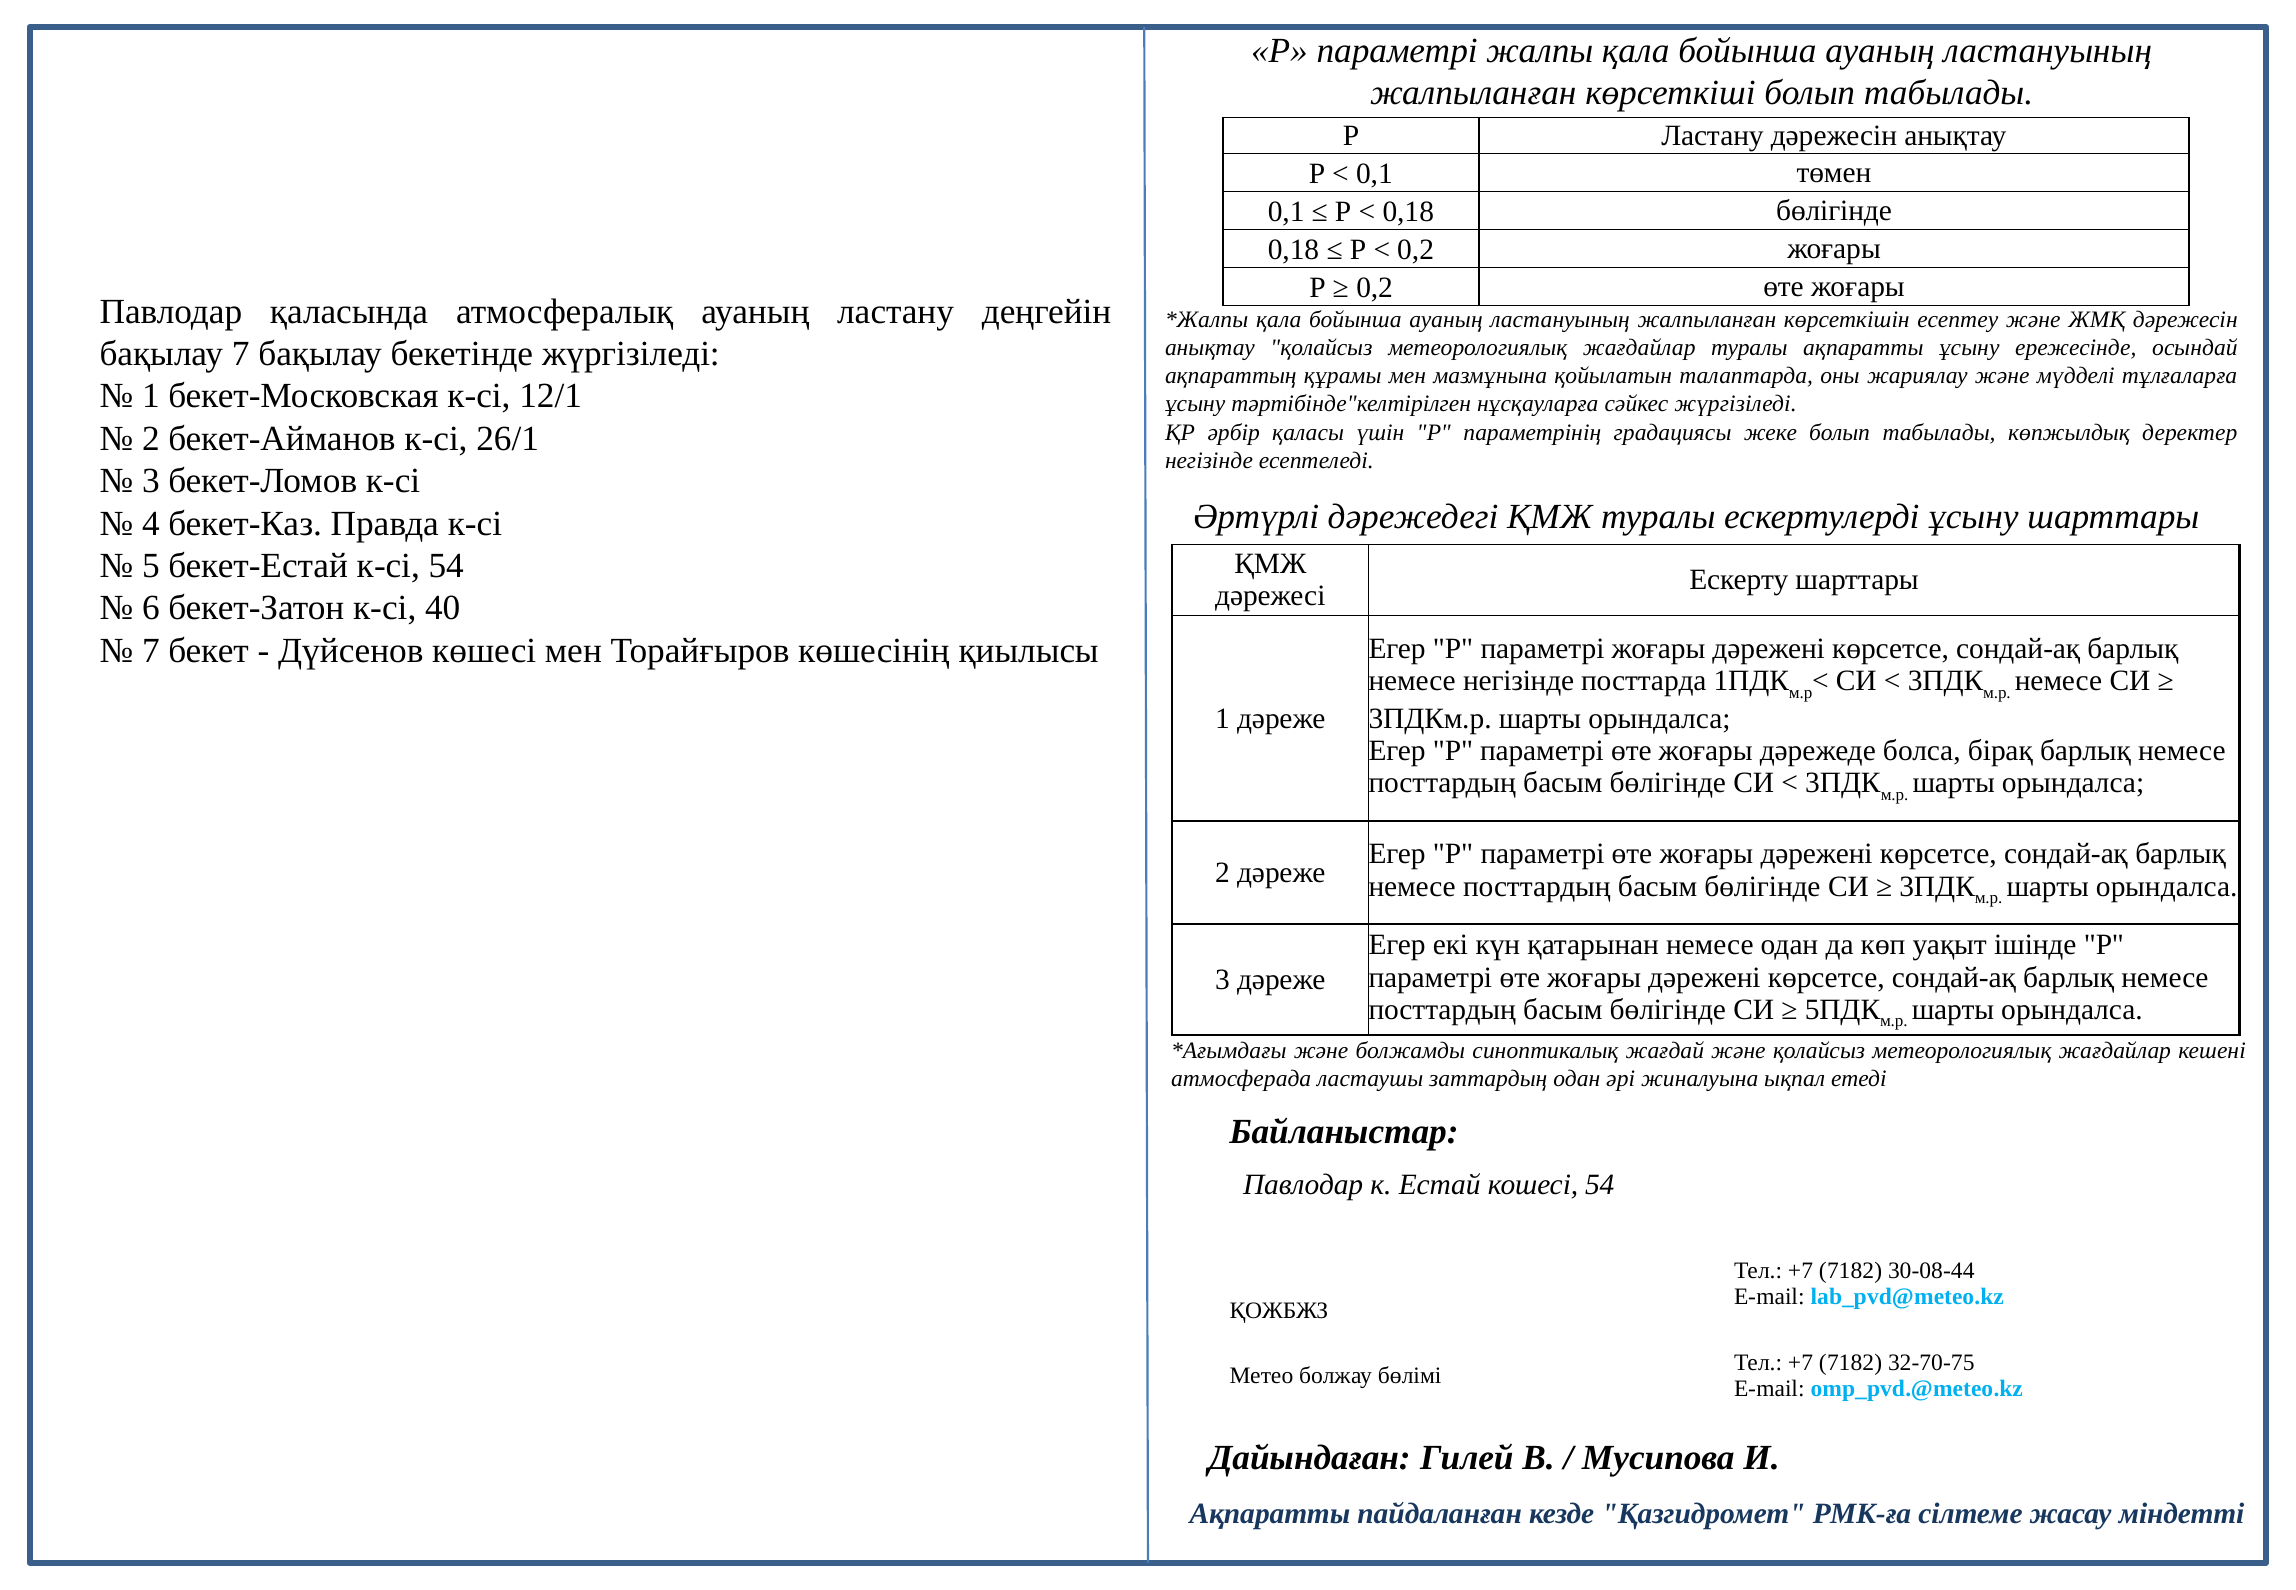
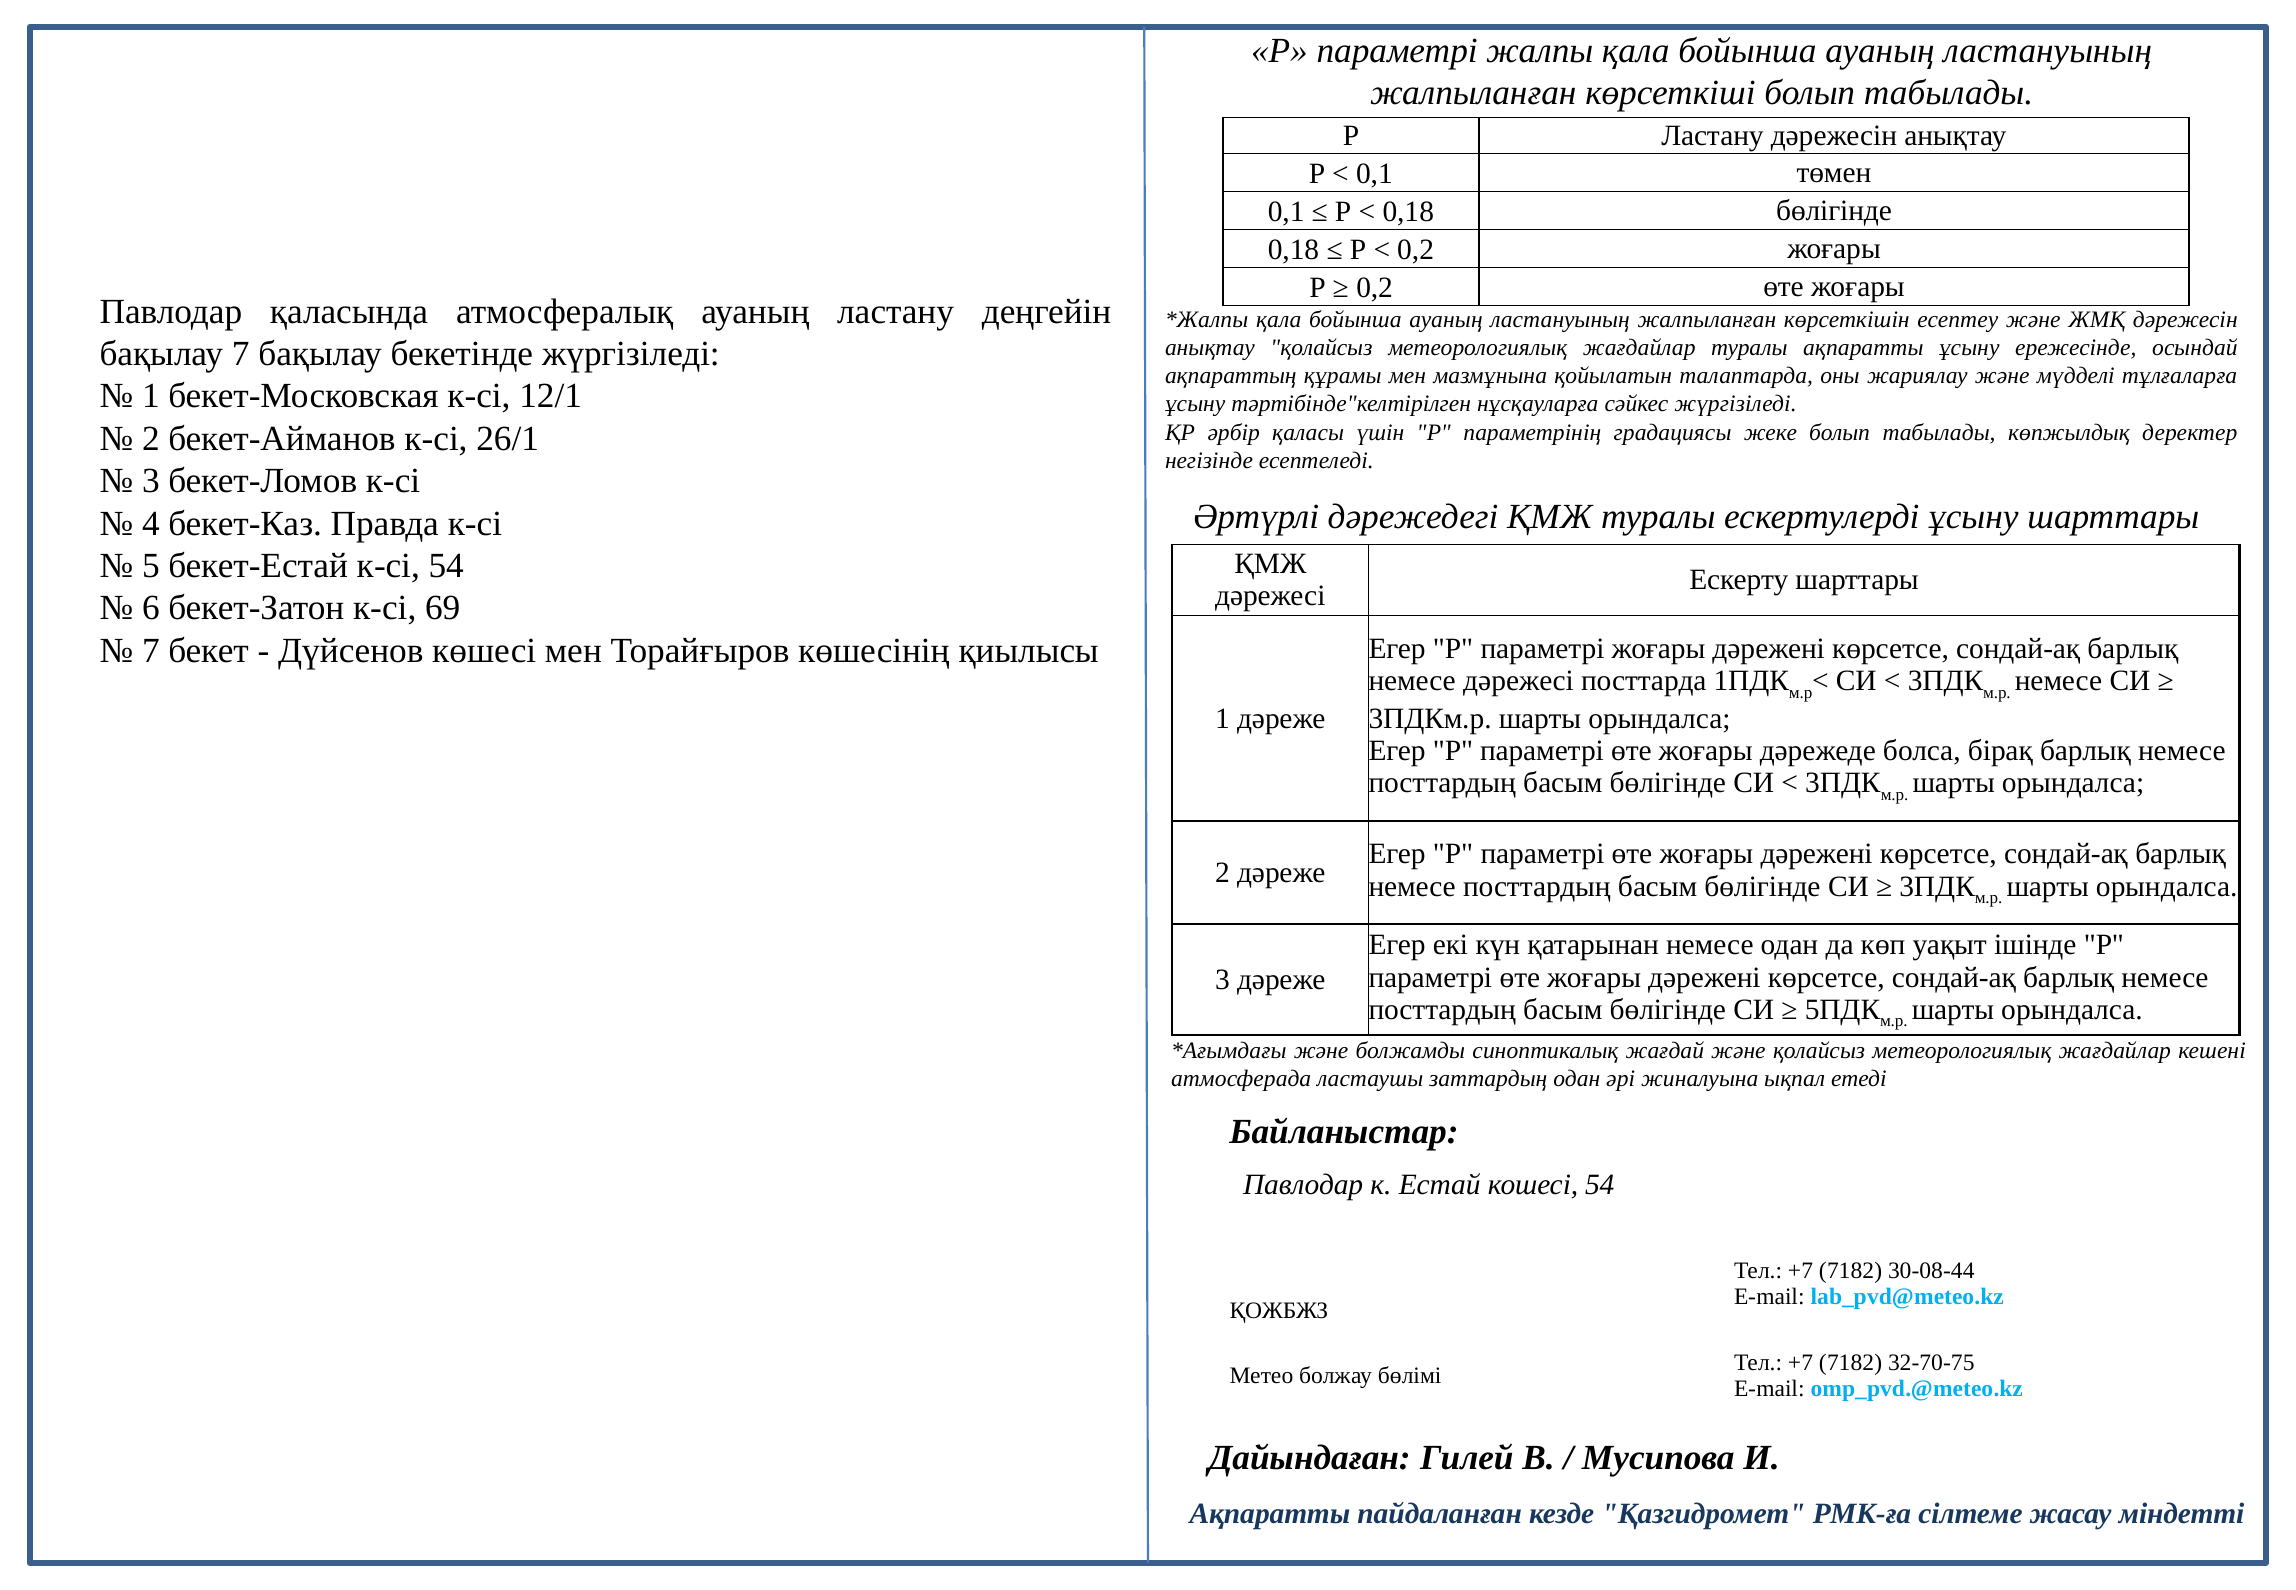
40: 40 -> 69 (443, 608)
немесе негізінде: негізінде -> дәрежесі (1518, 681)
